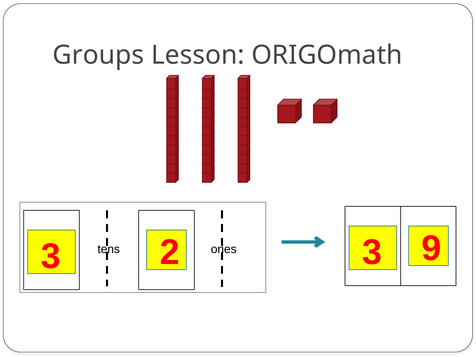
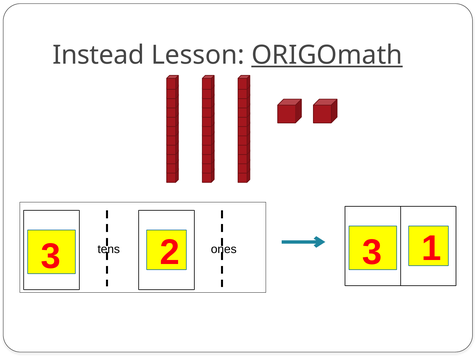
Groups: Groups -> Instead (98, 55)
ORIGOmath underline: none -> present (327, 55)
9: 9 -> 1 (431, 248)
